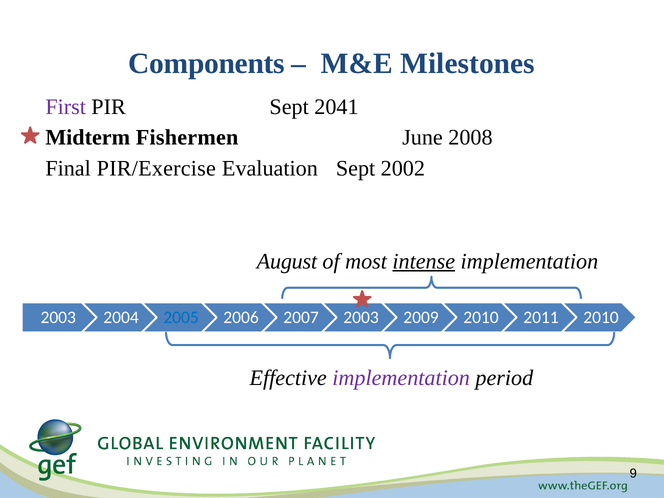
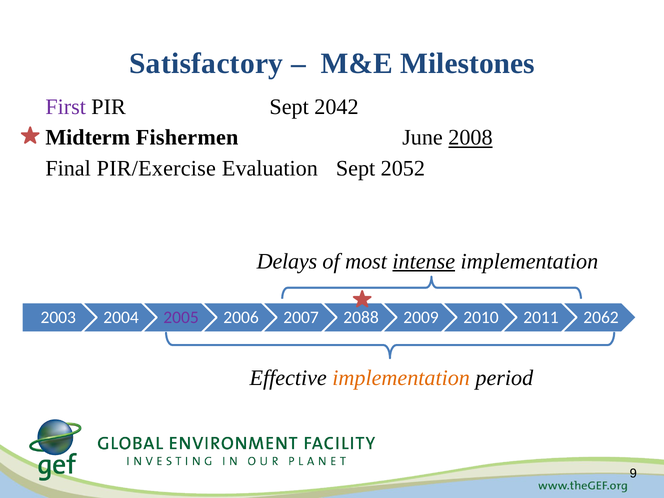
Components: Components -> Satisfactory (206, 63)
2041: 2041 -> 2042 (336, 107)
2008 underline: none -> present (470, 138)
2002: 2002 -> 2052 (403, 169)
August: August -> Delays (287, 261)
2005 colour: blue -> purple (181, 317)
2003: 2003 -> 2088 (361, 317)
2010: 2010 -> 2062 (601, 317)
implementation colour: purple -> orange (401, 378)
